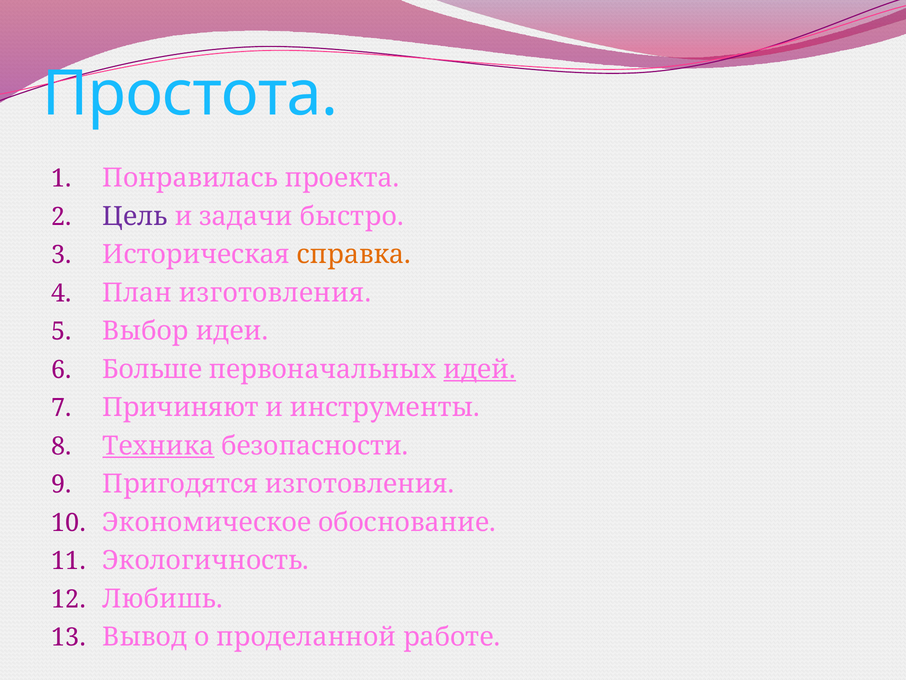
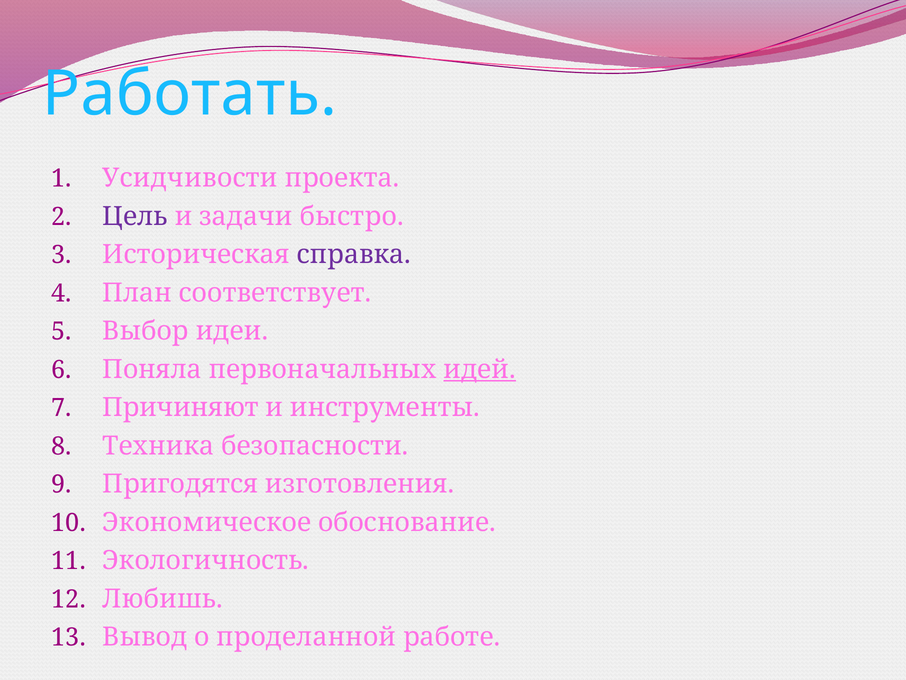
Простота: Простота -> Работать (190, 94)
Понравилась: Понравилась -> Усидчивости (190, 178)
справка colour: orange -> purple (354, 254)
План изготовления: изготовления -> соответствует (275, 293)
Больше: Больше -> Поняла (152, 369)
Техника underline: present -> none (158, 446)
